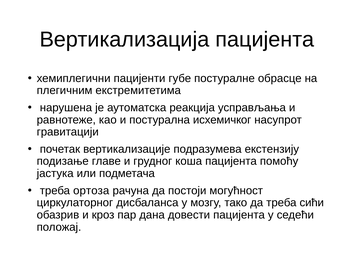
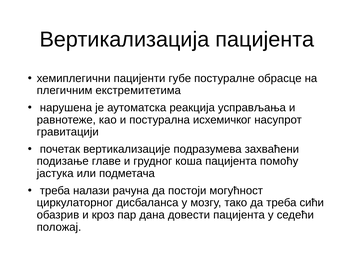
екстензију: екстензију -> захваћени (272, 149)
ортоза: ортоза -> налази (91, 191)
